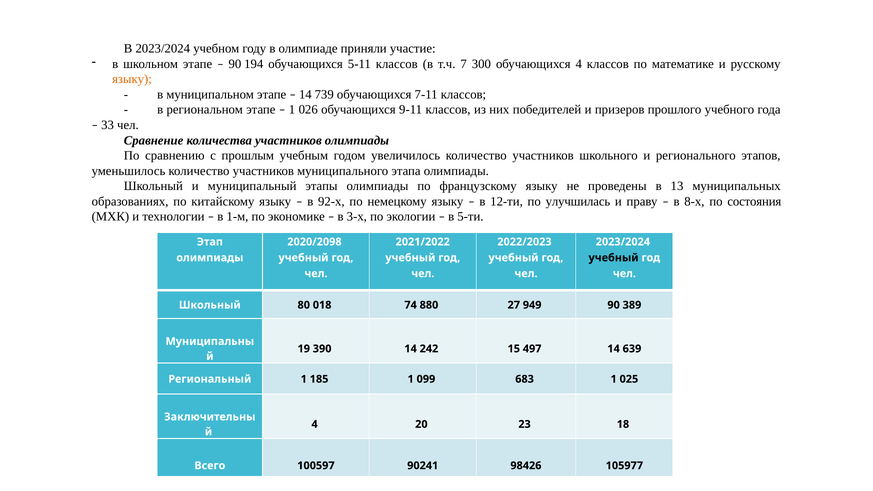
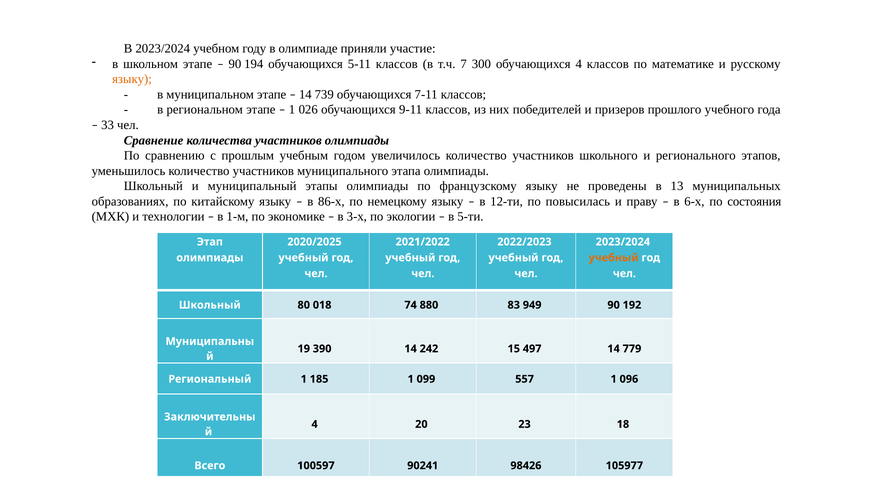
92-х: 92-х -> 86-х (331, 202)
улучшилась: улучшилась -> повысилась (578, 202)
8-х: 8-х -> 6-х (694, 202)
2020/2098: 2020/2098 -> 2020/2025 (314, 242)
учебный colour: black -> orange (614, 258)
27: 27 -> 83 (514, 305)
389: 389 -> 192 (632, 305)
639: 639 -> 779 (632, 349)
683: 683 -> 557 (525, 379)
025: 025 -> 096 (629, 379)
